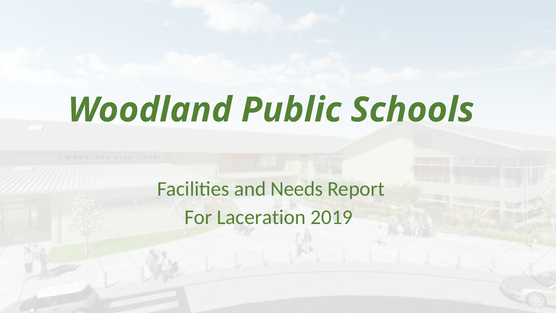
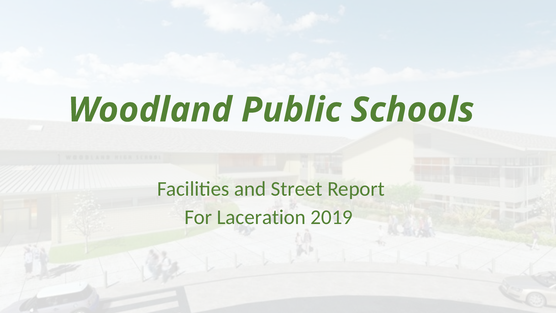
Needs: Needs -> Street (297, 189)
